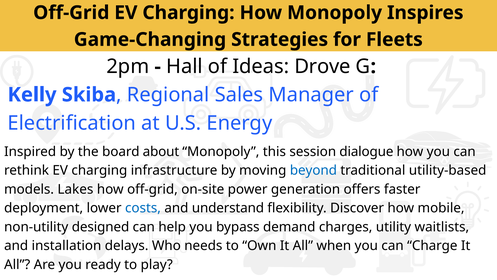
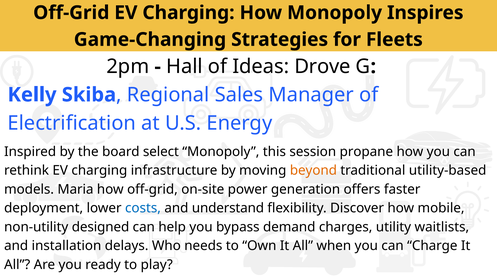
about: about -> select (161, 151)
dialogue: dialogue -> propane (366, 151)
beyond colour: blue -> orange (313, 170)
Lakes: Lakes -> Maria (75, 189)
